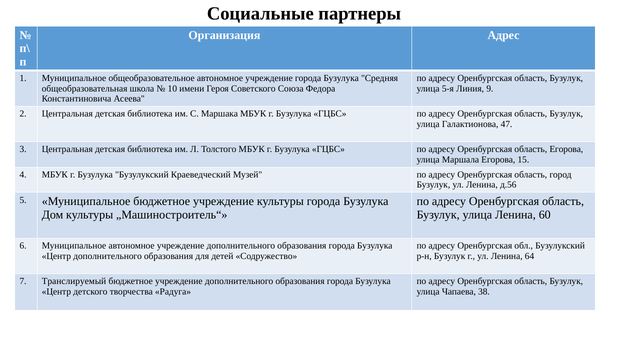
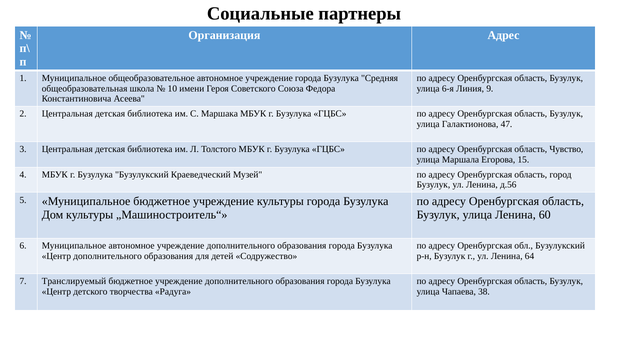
5-я: 5-я -> 6-я (448, 88)
область Егорова: Егорова -> Чувство (566, 149)
